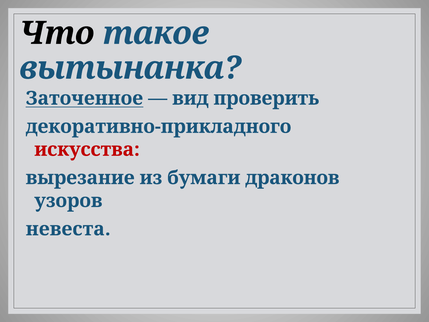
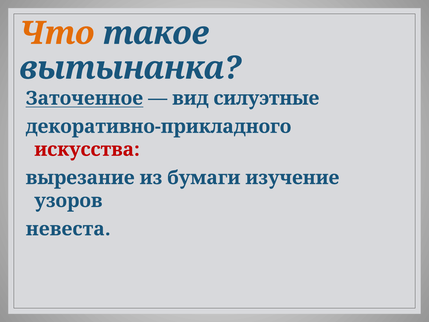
Что colour: black -> orange (57, 33)
проверить: проверить -> силуэтные (266, 98)
драконов: драконов -> изучение (292, 178)
